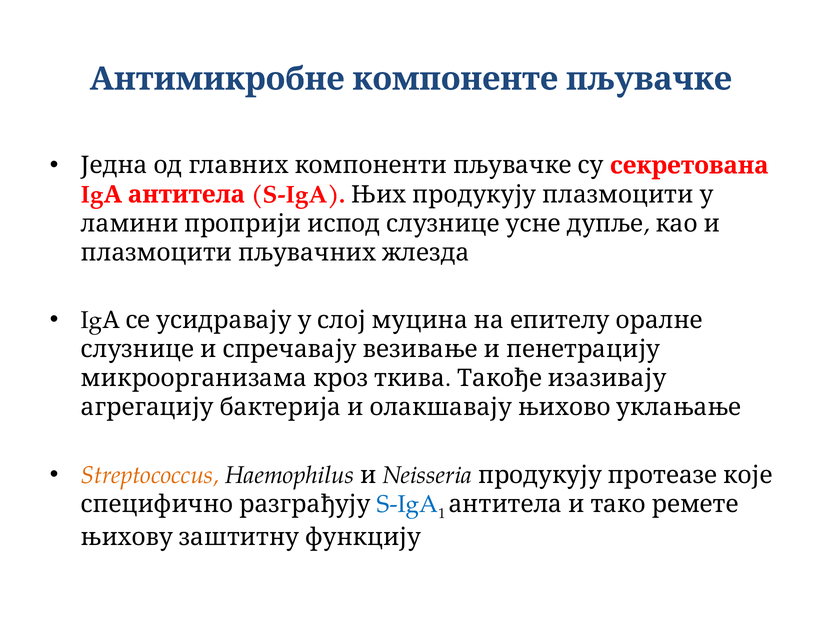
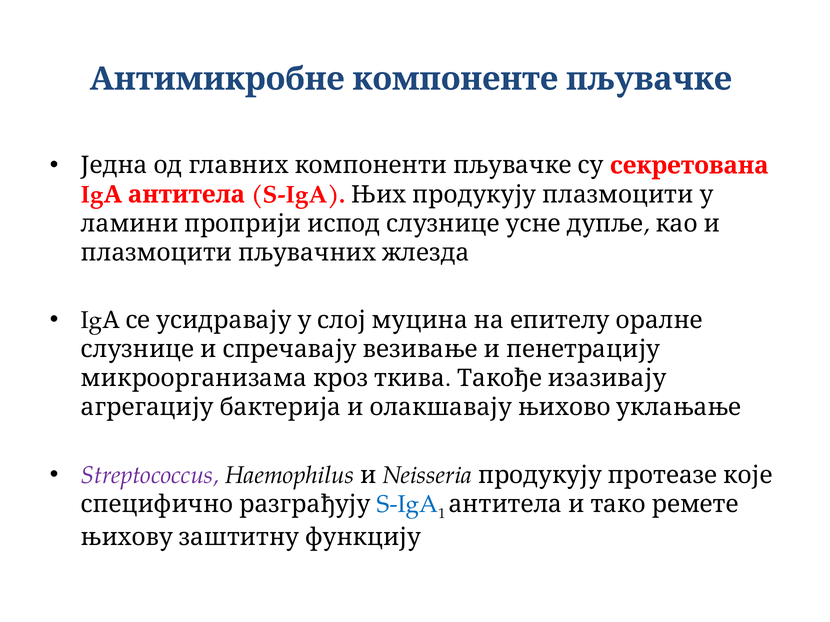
Streptococcus colour: orange -> purple (150, 475)
